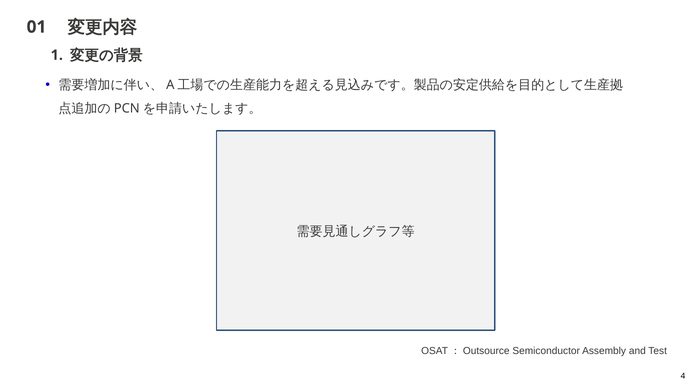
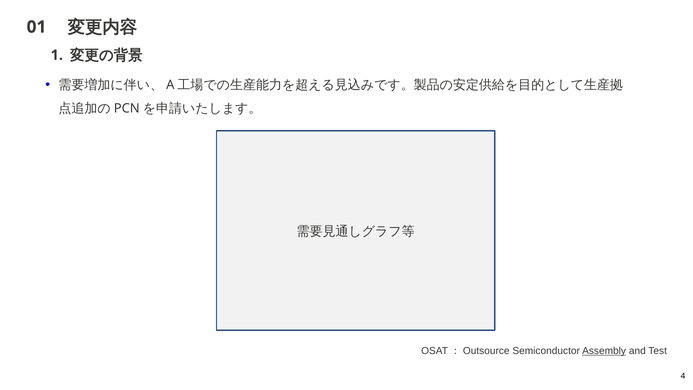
Assembly underline: none -> present (604, 351)
